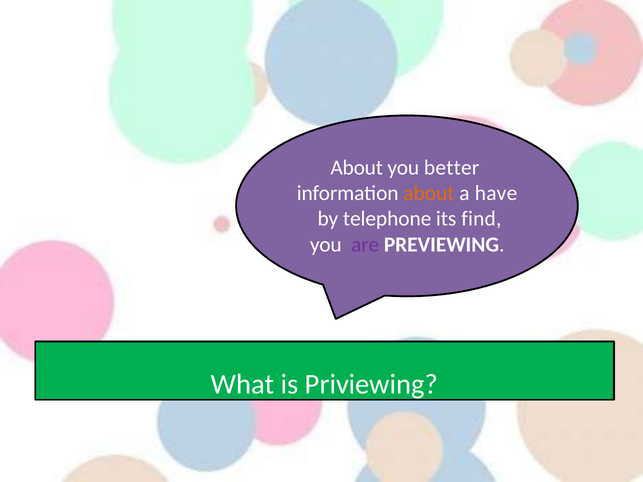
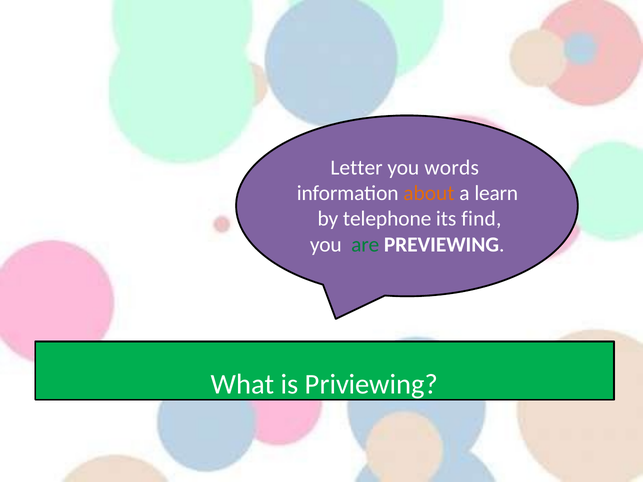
About: About -> Letter (357, 168)
better: better -> words (452, 168)
have: have -> learn (496, 193)
are colour: purple -> green (365, 245)
